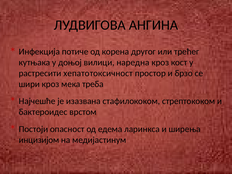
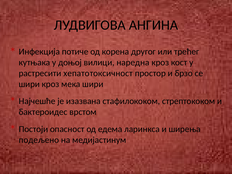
мека треба: треба -> шири (93, 84)
инцизијом: инцизијом -> подељено (39, 140)
